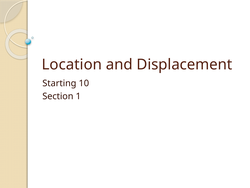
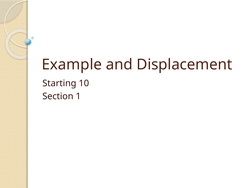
Location: Location -> Example (72, 64)
